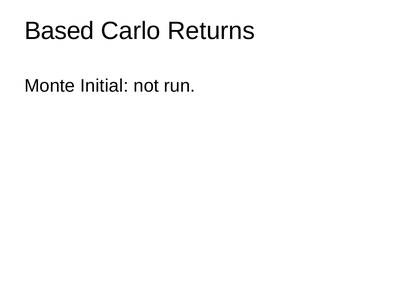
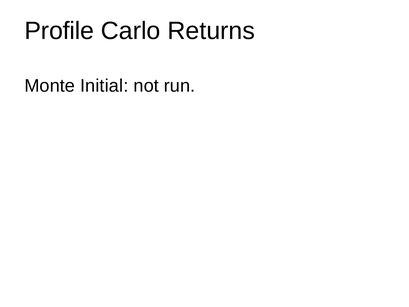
Based: Based -> Profile (59, 31)
